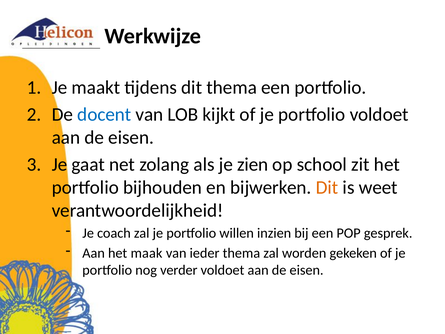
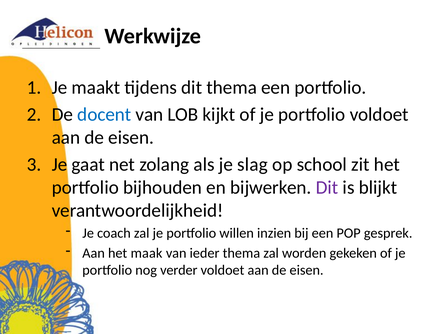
zien: zien -> slag (253, 164)
Dit colour: orange -> purple (327, 187)
weet: weet -> blijkt (378, 187)
